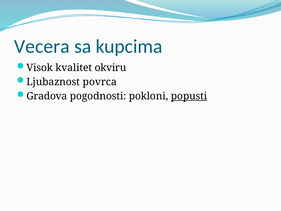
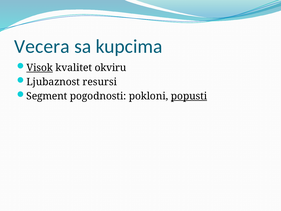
Visok underline: none -> present (40, 68)
povrca: povrca -> resursi (100, 82)
Gradova: Gradova -> Segment (47, 96)
